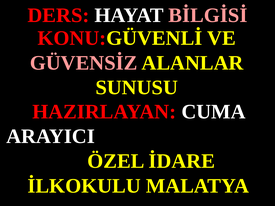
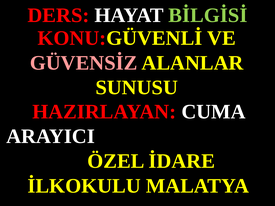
BİLGİSİ colour: pink -> light green (208, 15)
